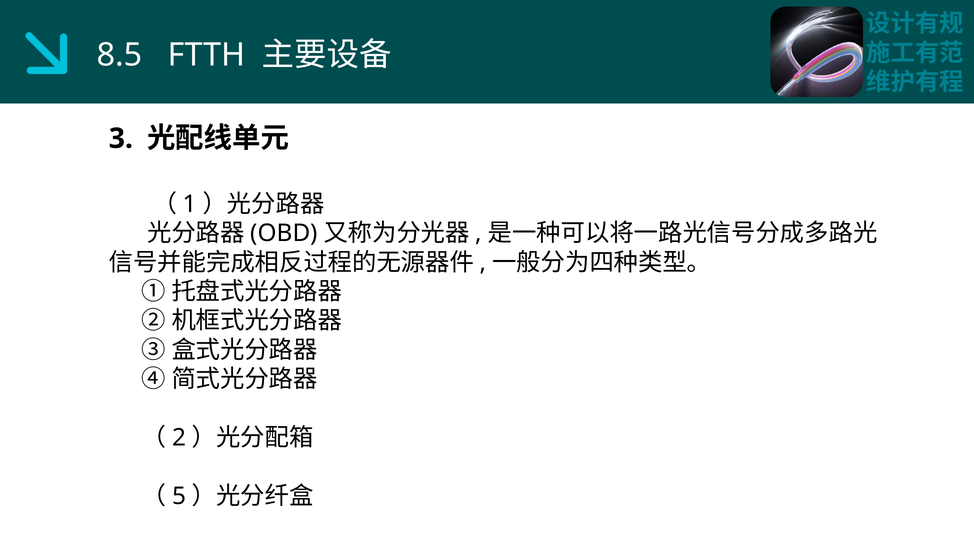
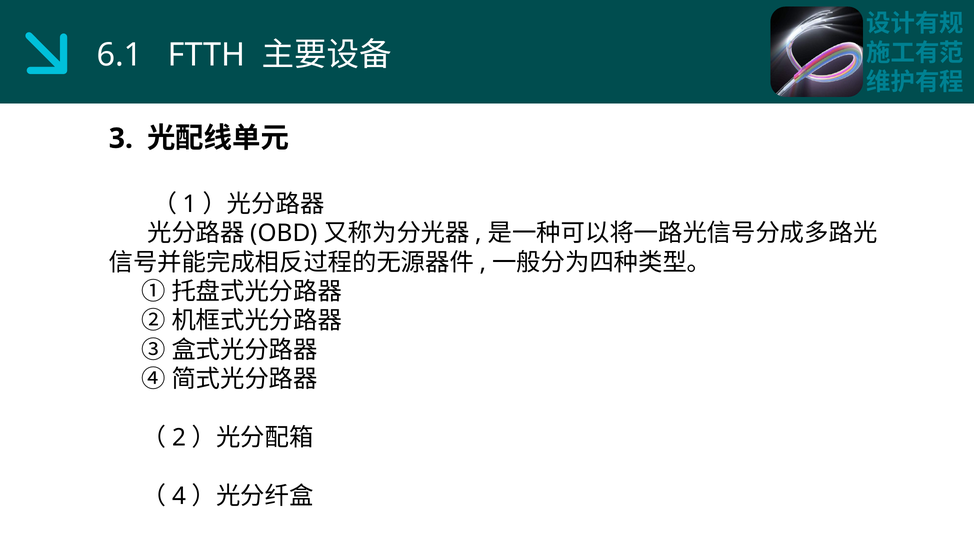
8.5: 8.5 -> 6.1 (120, 55)
5: 5 -> 4 (179, 496)
